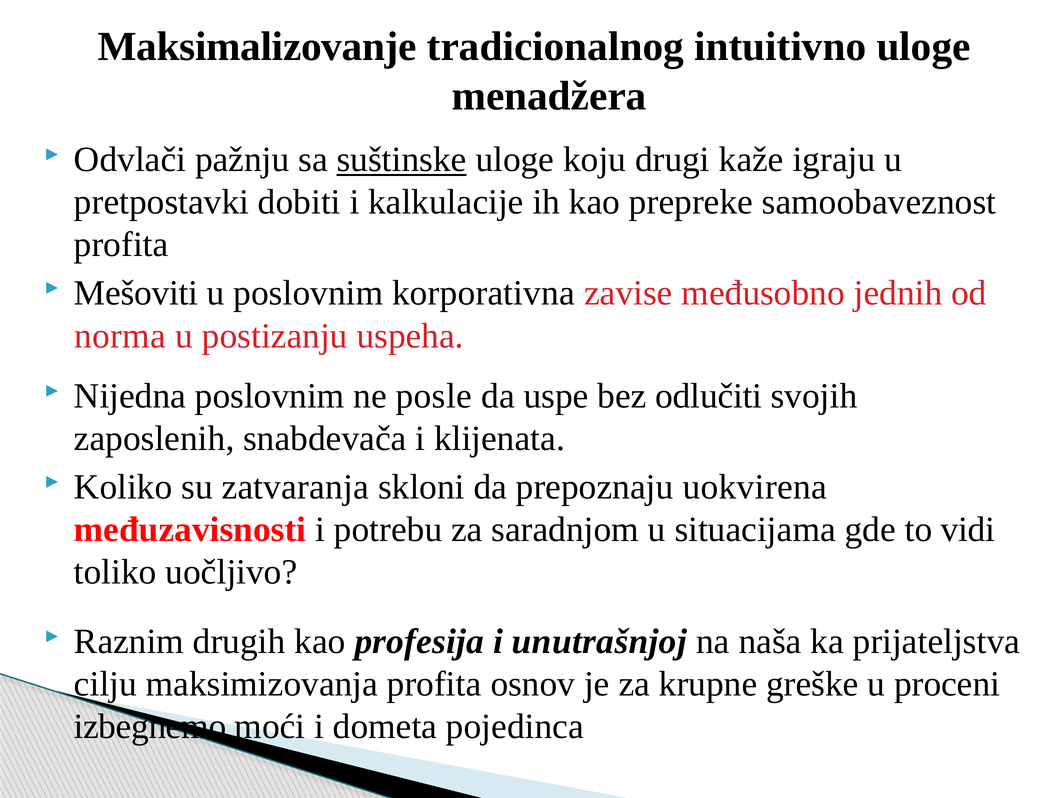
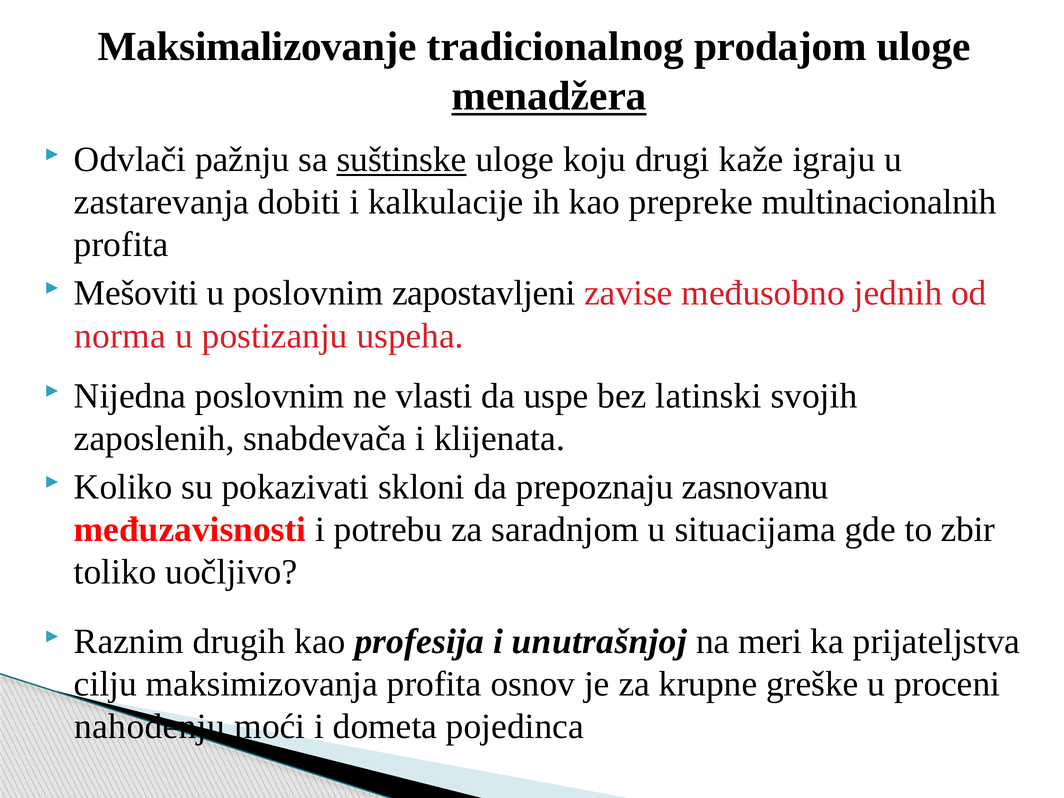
intuitivno: intuitivno -> prodajom (780, 47)
menadžera underline: none -> present (549, 96)
pretpostavki: pretpostavki -> zastarevanja (162, 202)
samoobaveznost: samoobaveznost -> multinacionalnih (879, 202)
korporativna: korporativna -> zapostavljeni (484, 293)
posle: posle -> vlasti (434, 396)
odlučiti: odlučiti -> latinski (709, 396)
zatvaranja: zatvaranja -> pokazivati (295, 487)
uokvirena: uokvirena -> zasnovanu (755, 487)
vidi: vidi -> zbir (968, 530)
naša: naša -> meri (770, 641)
izbegnemo: izbegnemo -> nahođenju (150, 727)
